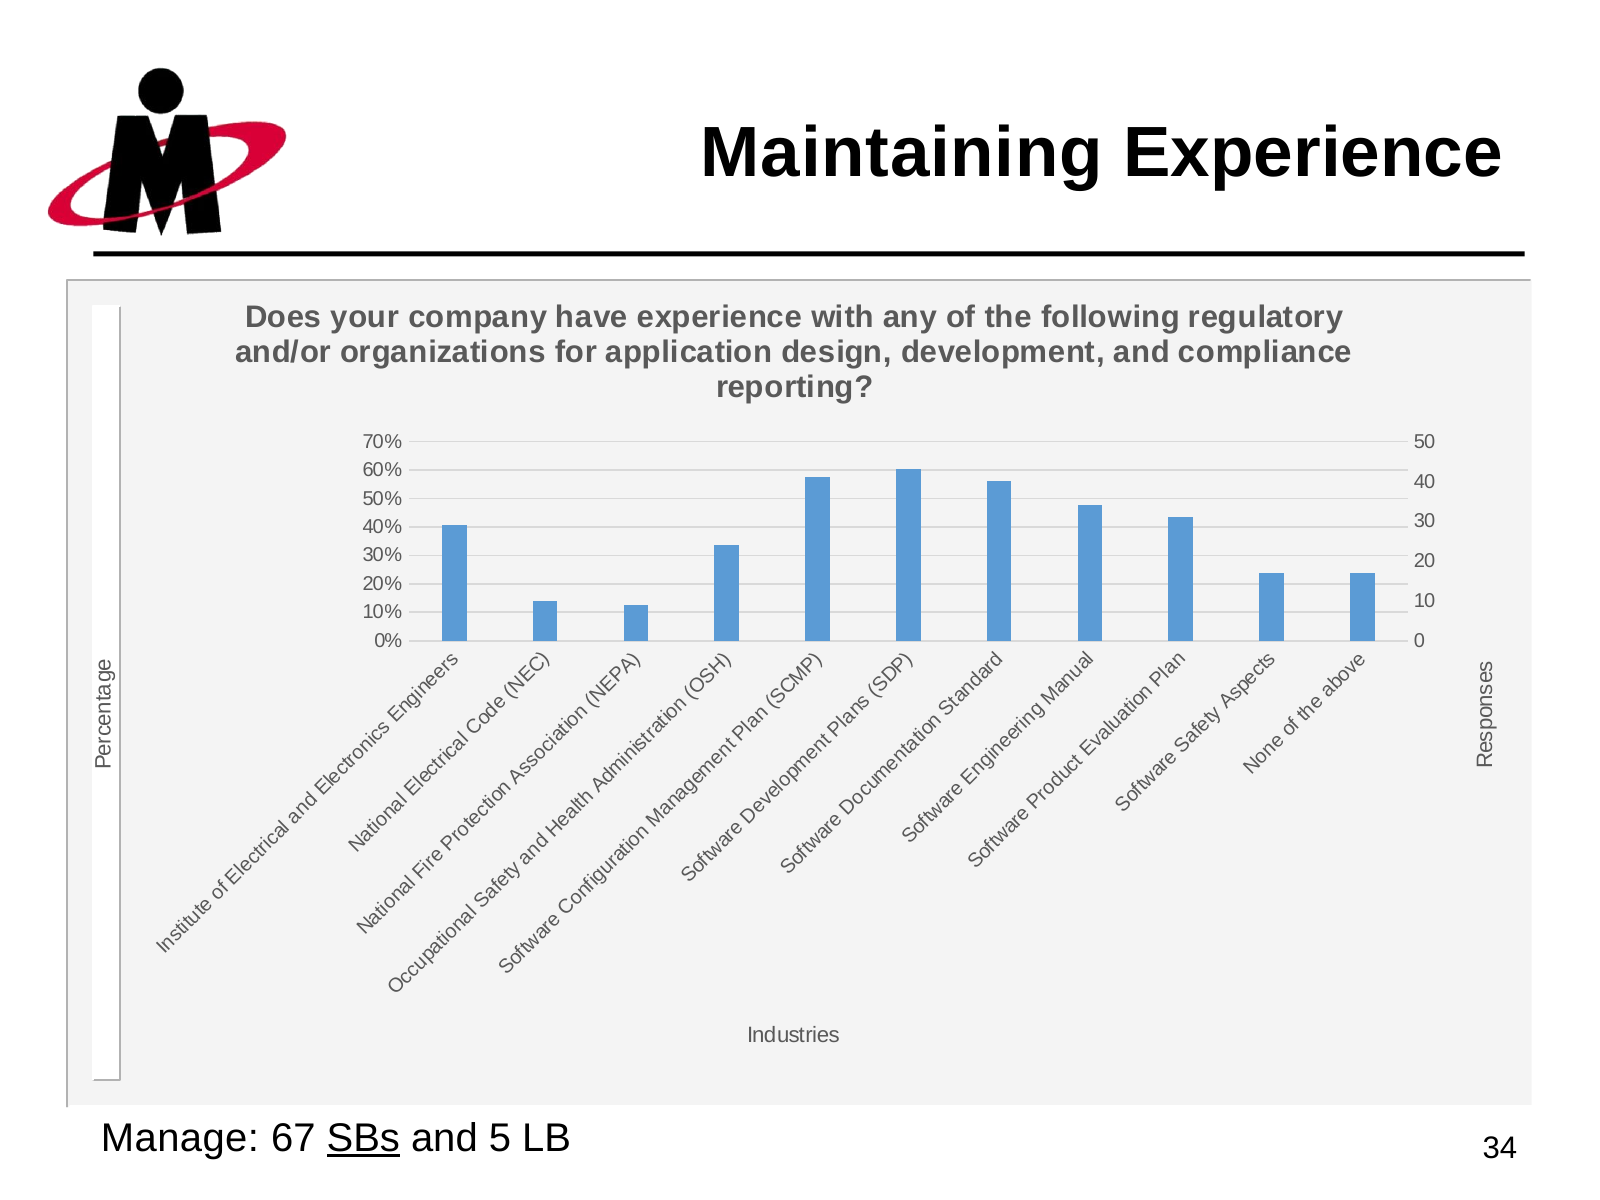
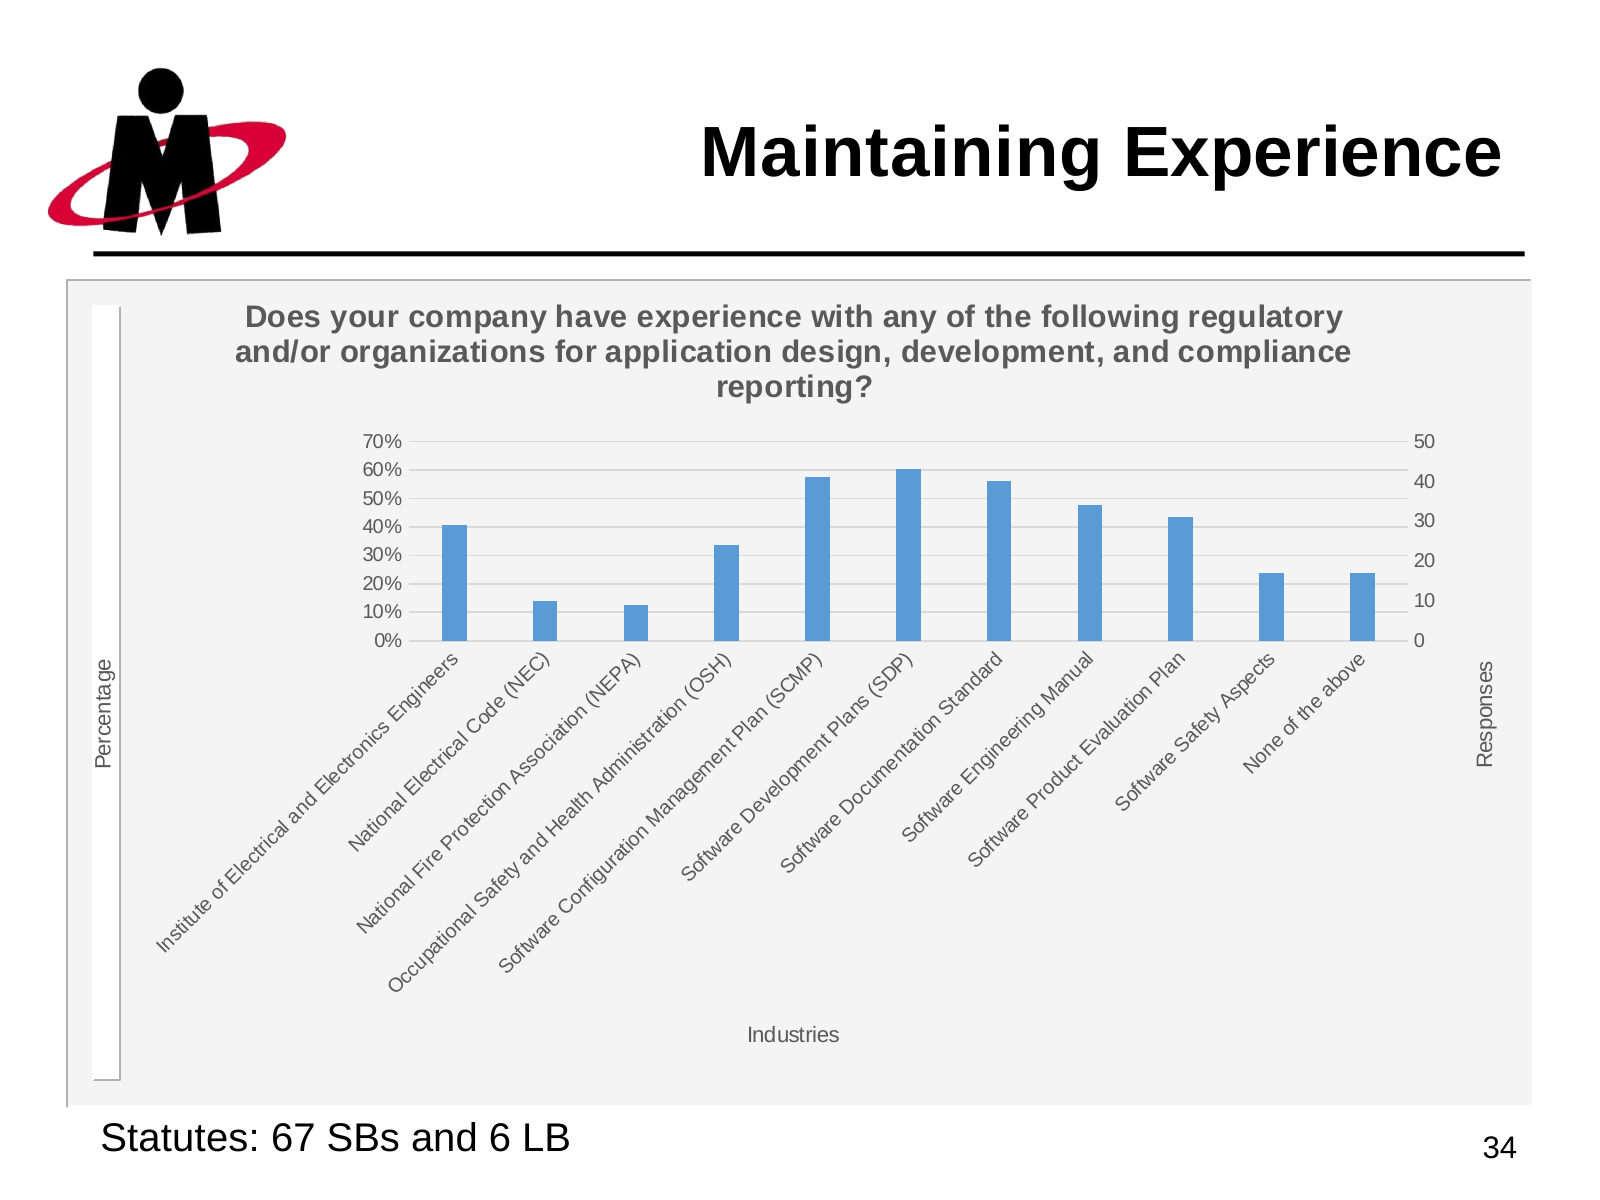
Manage: Manage -> Statutes (180, 1138)
SBs underline: present -> none (363, 1138)
5: 5 -> 6 (500, 1138)
